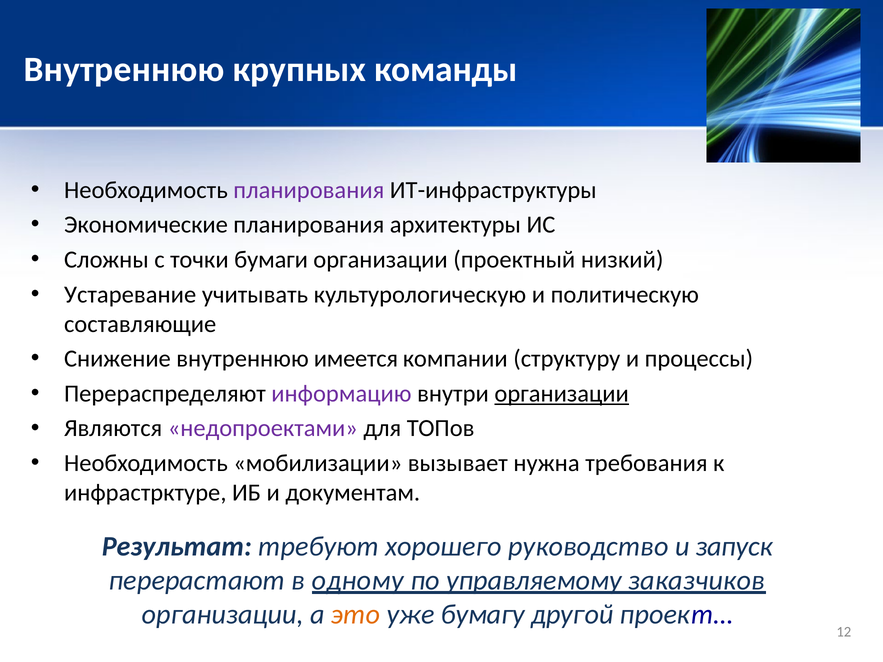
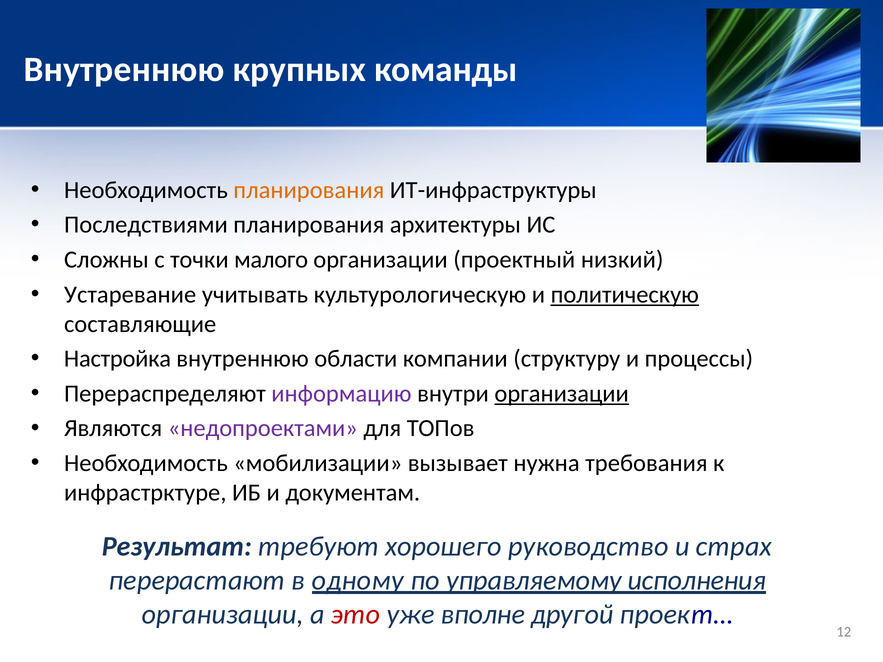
планирования colour: purple -> orange (309, 190)
Экономические: Экономические -> Последствиями (146, 225)
бумаги: бумаги -> малого (271, 260)
политическую underline: none -> present (625, 295)
Снижение: Снижение -> Настройка (118, 359)
имеется: имеется -> области (356, 359)
запуск: запуск -> страх (734, 547)
заказчиков: заказчиков -> исполнения (697, 581)
это colour: orange -> red (356, 614)
бумагу: бумагу -> вполне (483, 614)
